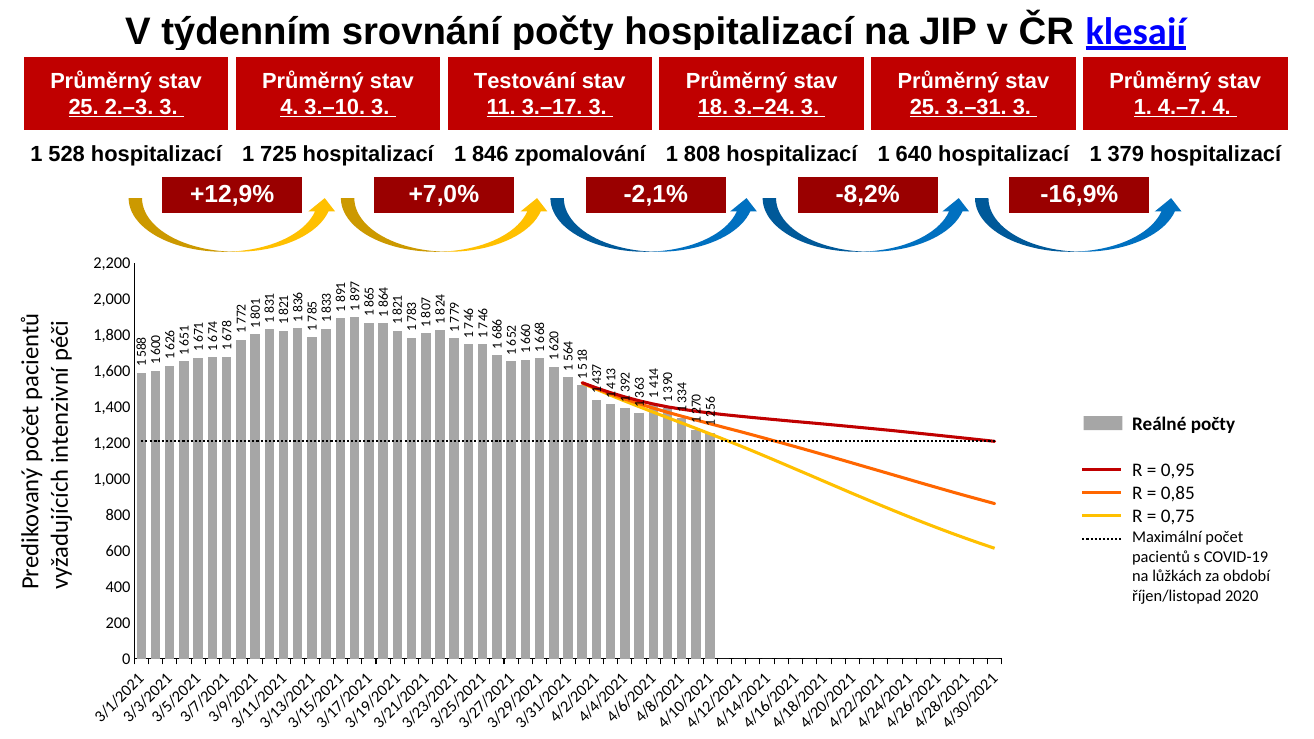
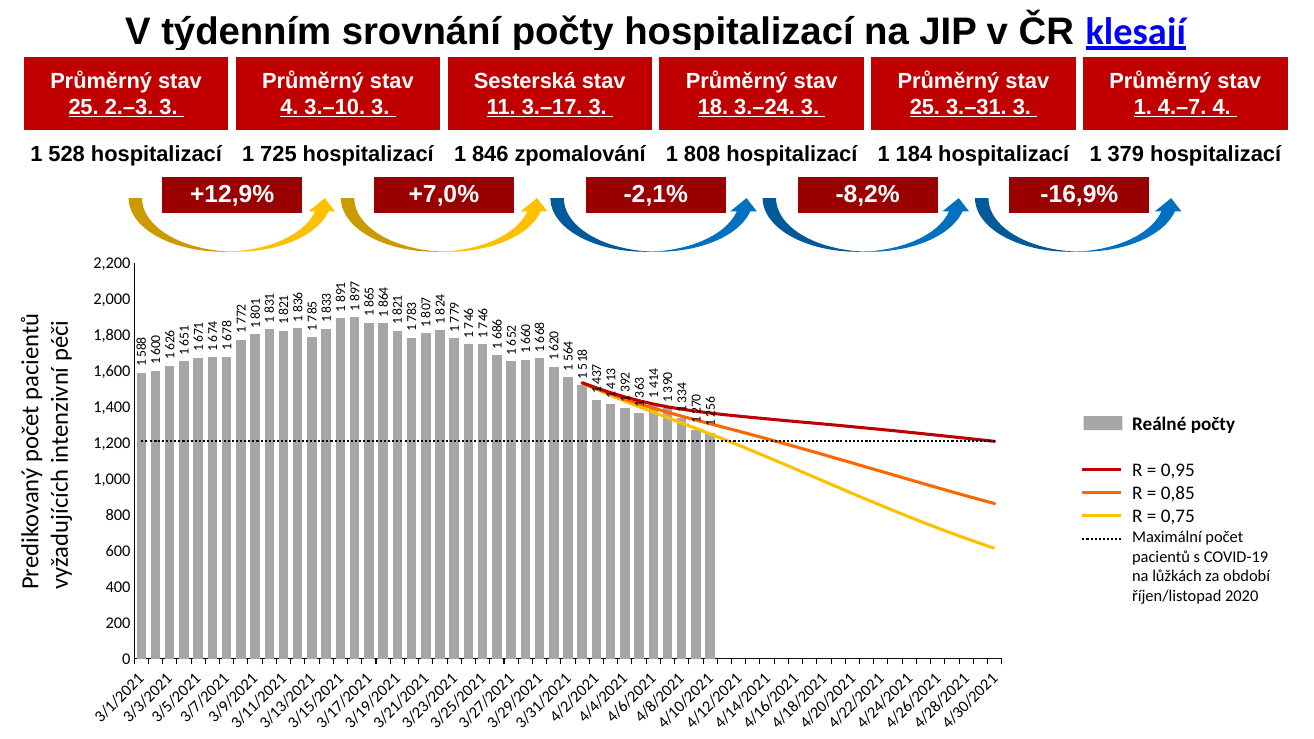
Testování: Testování -> Sesterská (525, 82)
640: 640 -> 184 (914, 154)
